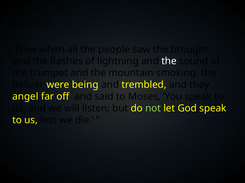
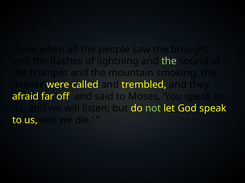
the colour: white -> light green (169, 61)
being: being -> called (85, 85)
angel: angel -> afraid (25, 97)
